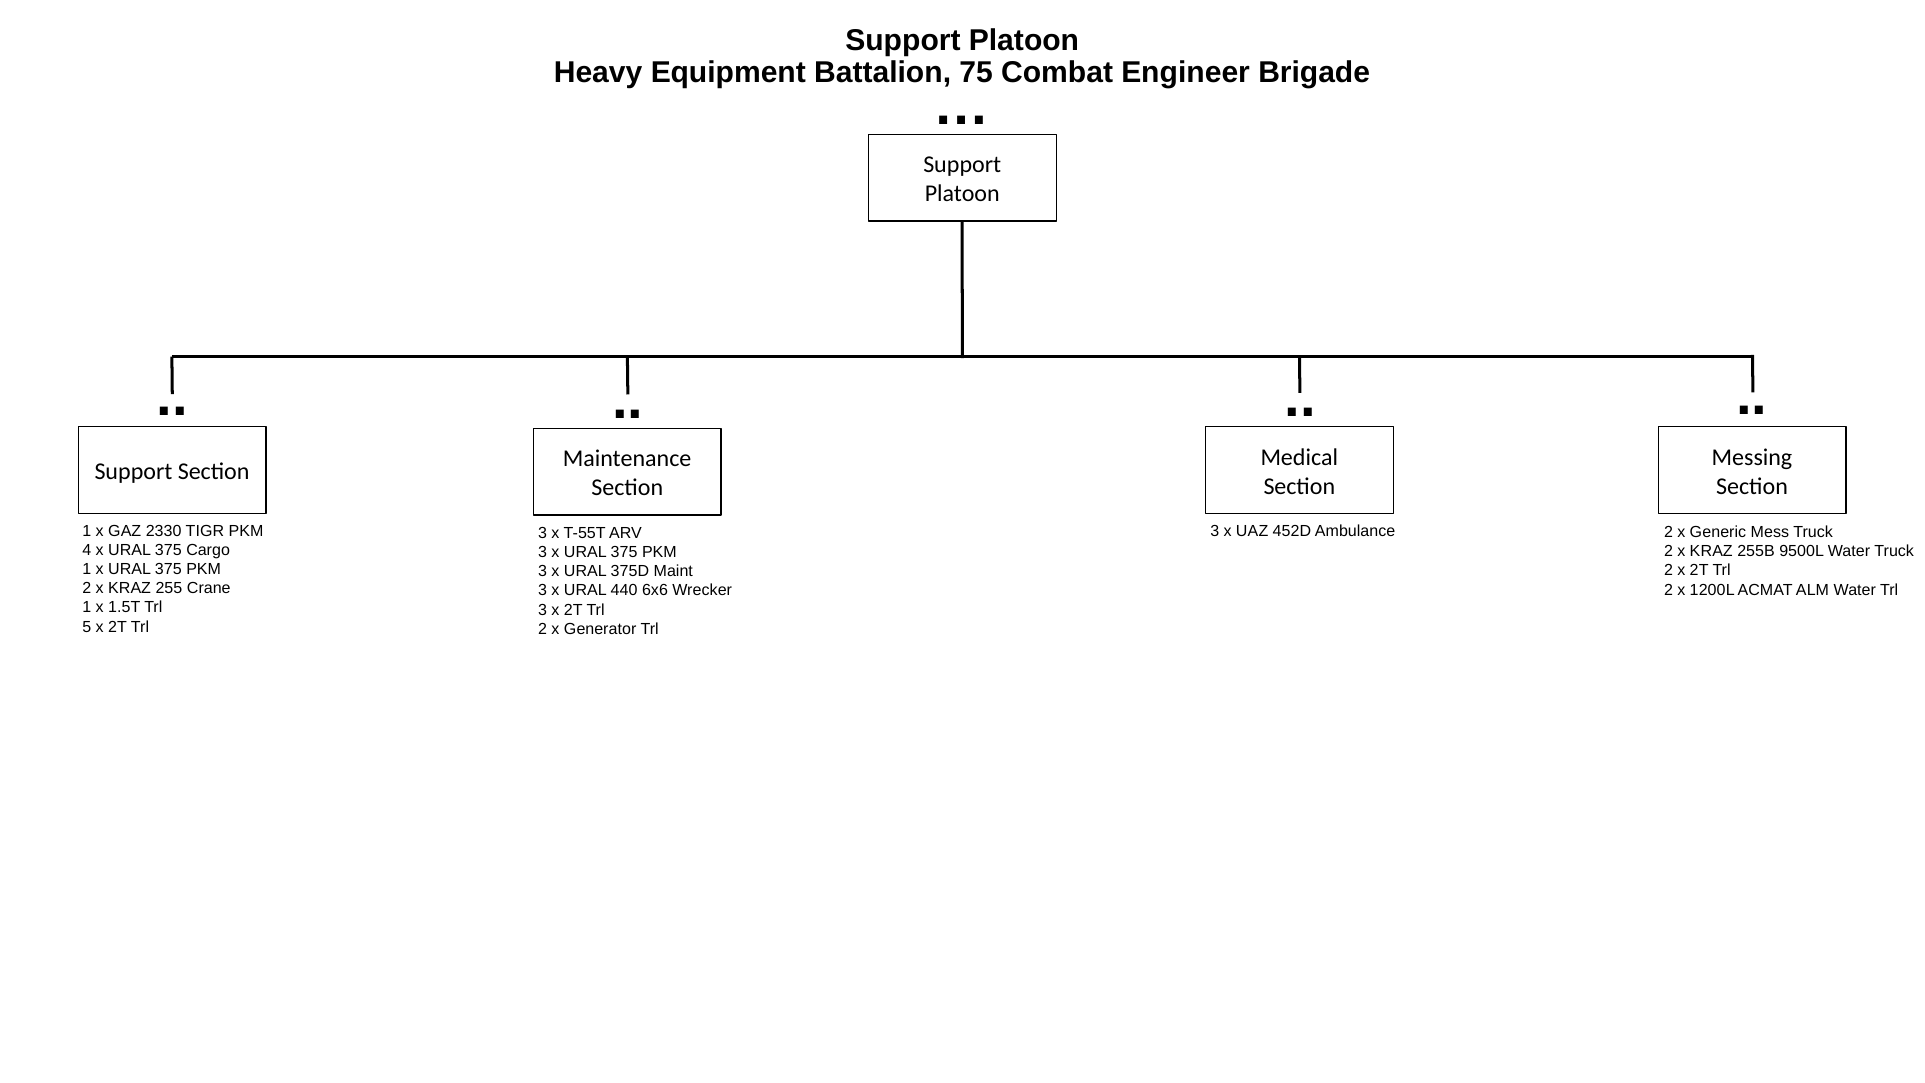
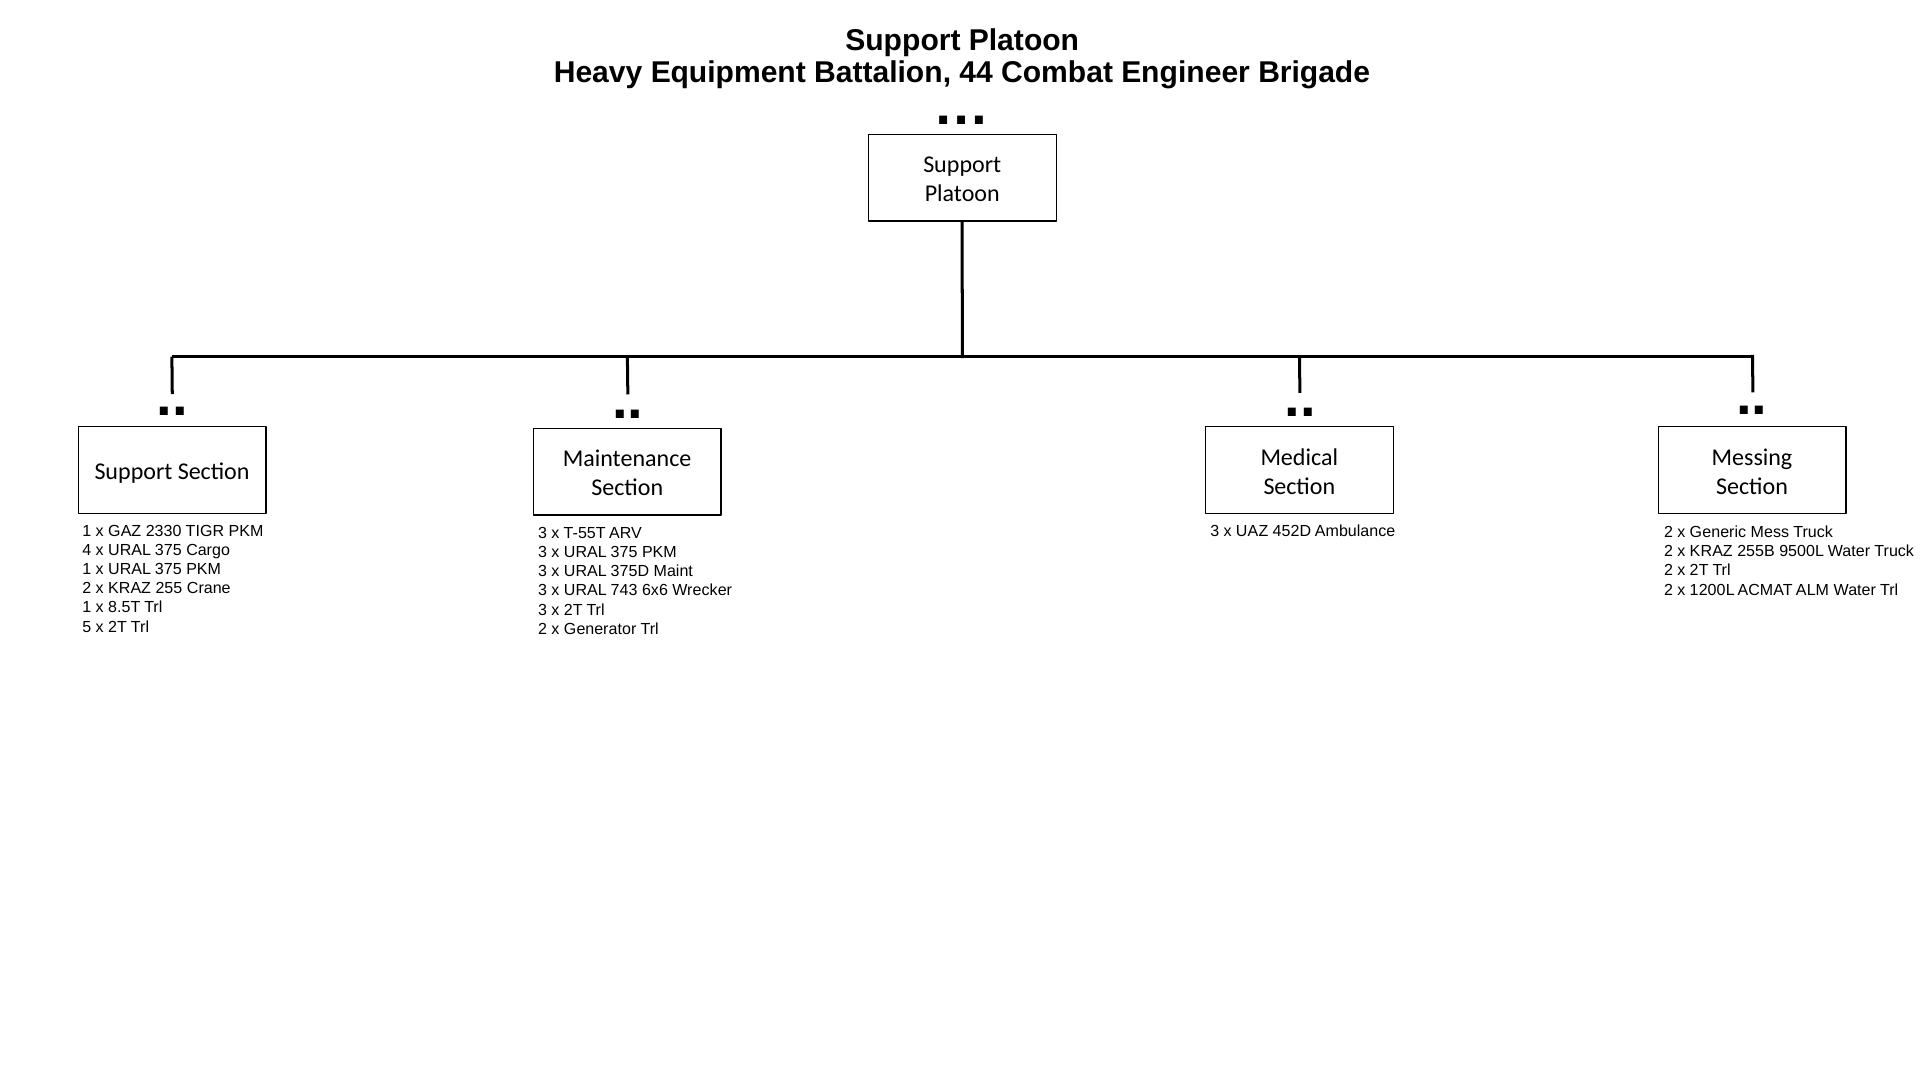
75: 75 -> 44 (976, 73)
440: 440 -> 743 (624, 591)
1.5T: 1.5T -> 8.5T (124, 608)
